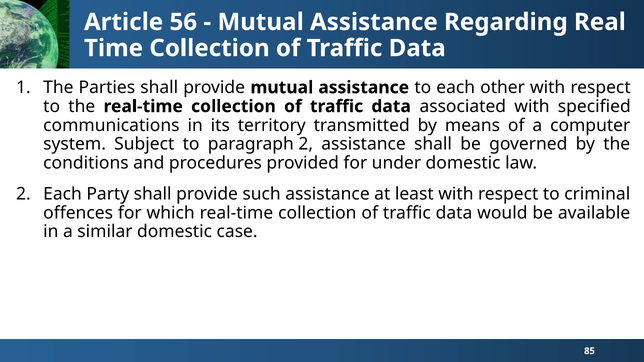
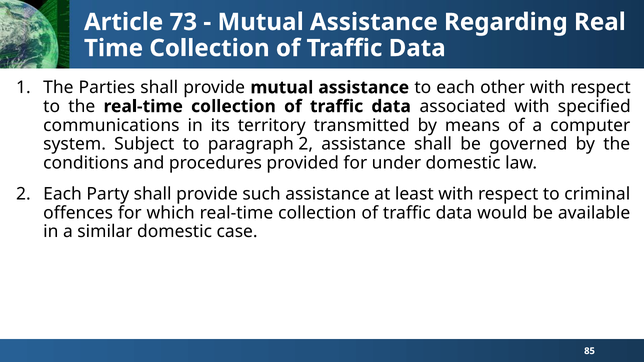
56: 56 -> 73 (183, 22)
